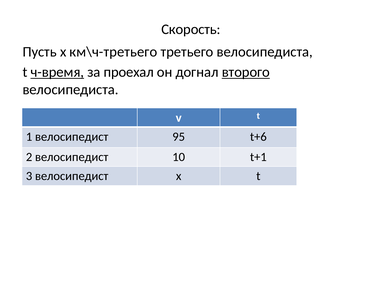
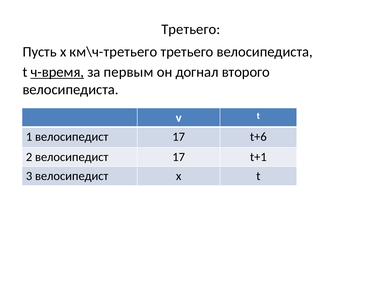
Скорость: Скорость -> Третьего (191, 29)
проехал: проехал -> первым (129, 72)
второго underline: present -> none (246, 72)
1 велосипедист 95: 95 -> 17 (179, 137)
2 велосипедист 10: 10 -> 17 (179, 157)
